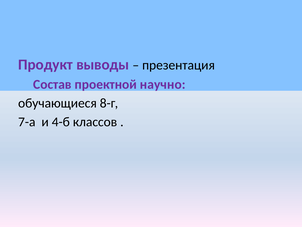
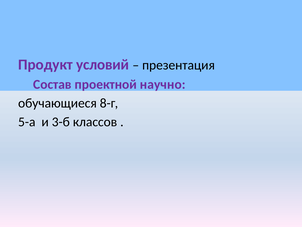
выводы: выводы -> условий (103, 64)
7-а: 7-а -> 5-а (27, 122)
4-б: 4-б -> 3-б (61, 122)
